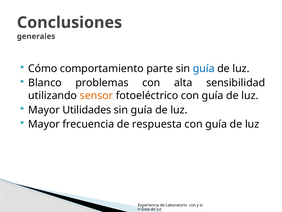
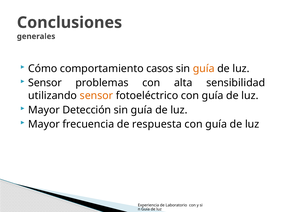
parte: parte -> casos (160, 68)
guía colour: blue -> orange (204, 68)
Blanco: Blanco -> Sensor (45, 83)
Utilidades: Utilidades -> Detección (87, 110)
